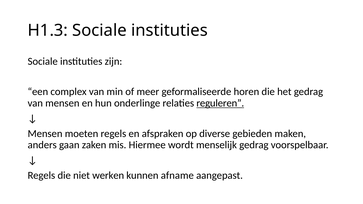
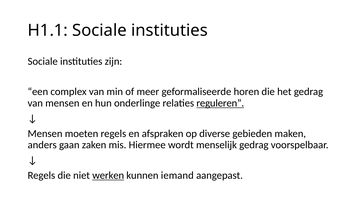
H1.3: H1.3 -> H1.1 (48, 30)
werken underline: none -> present (108, 176)
afname: afname -> iemand (177, 176)
